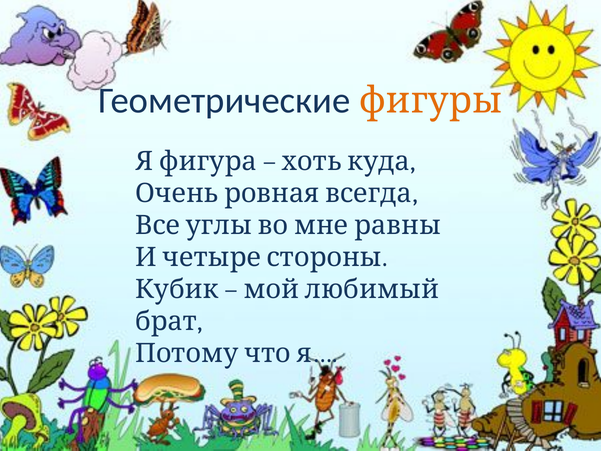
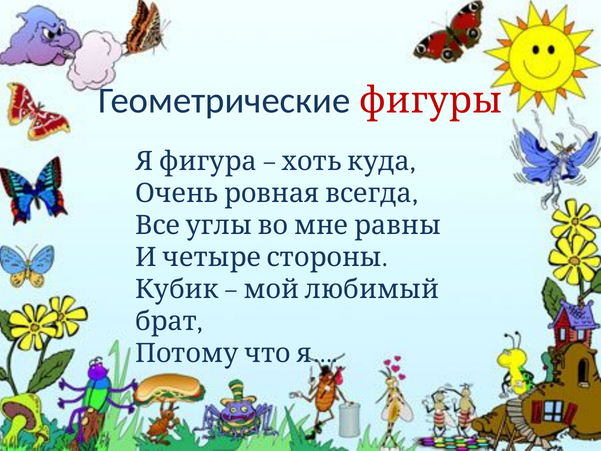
фигуры colour: orange -> red (431, 101)
